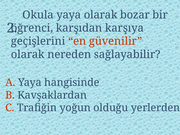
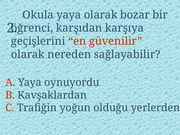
hangisinde: hangisinde -> oynuyordu (72, 83)
